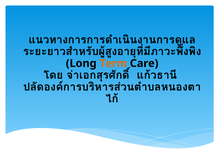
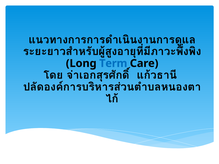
Term colour: orange -> blue (113, 63)
